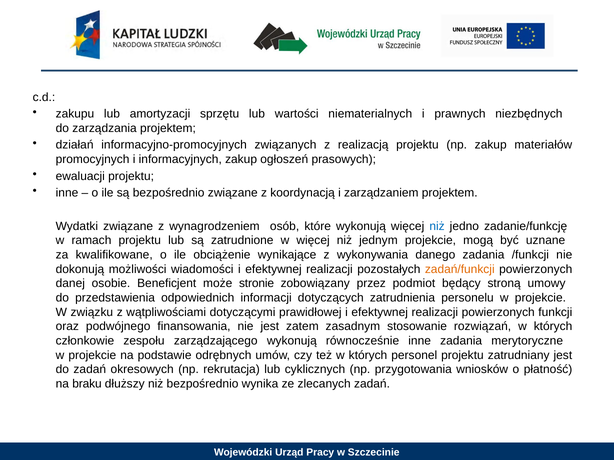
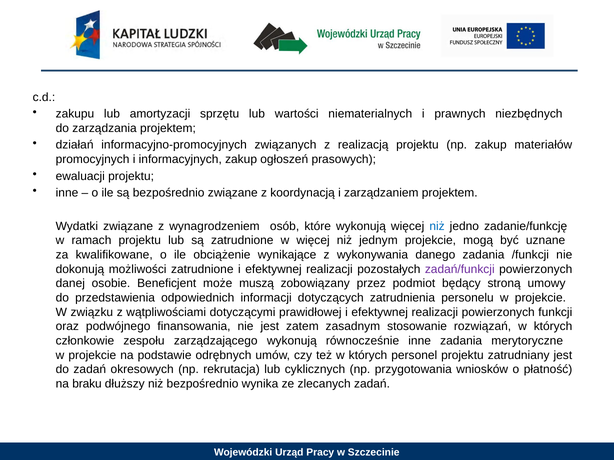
możliwości wiadomości: wiadomości -> zatrudnione (202, 269)
zadań/funkcji colour: orange -> purple (460, 269)
stronie: stronie -> muszą (257, 284)
